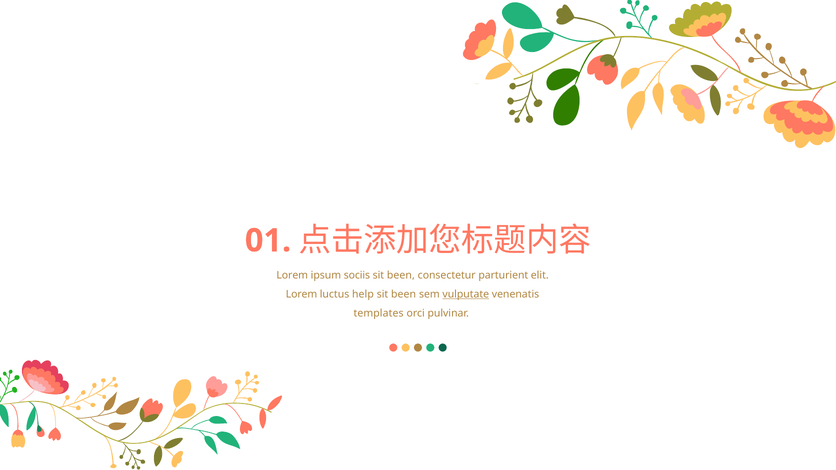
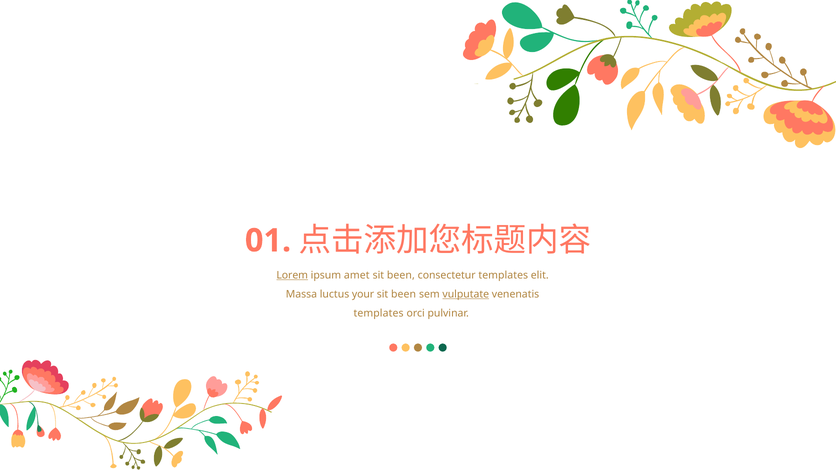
Lorem underline: none -> present (292, 276)
sociis: sociis -> amet (357, 276)
consectetur parturient: parturient -> templates (503, 276)
Lorem: Lorem -> Massa (301, 294)
help: help -> your (363, 294)
